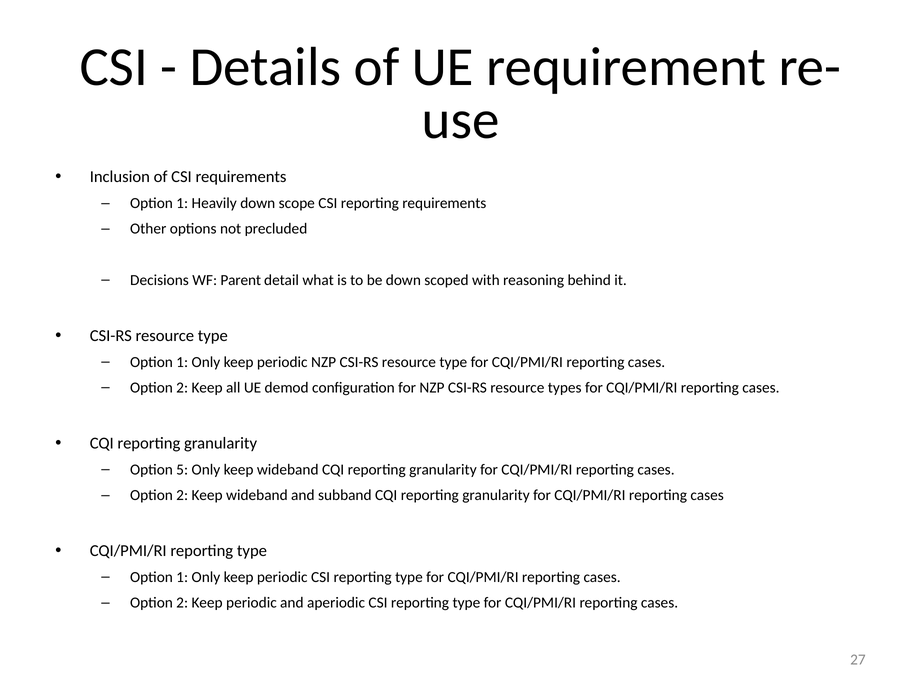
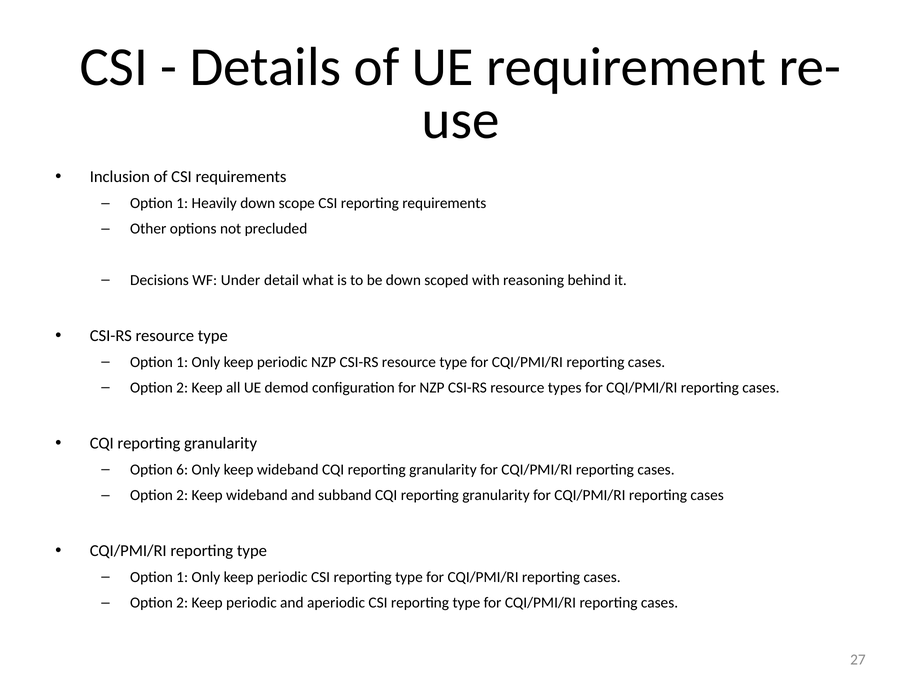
Parent: Parent -> Under (241, 280)
5: 5 -> 6 (182, 470)
